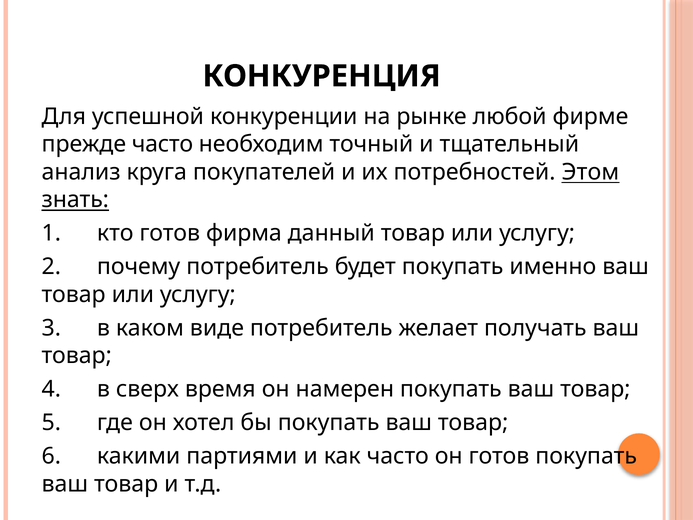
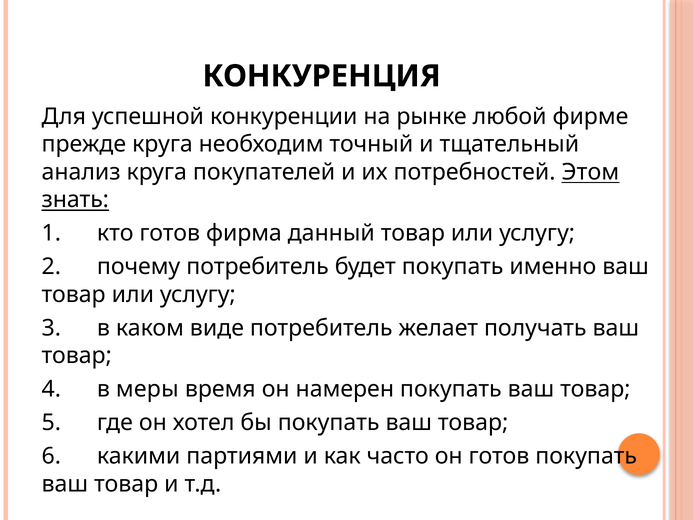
прежде часто: часто -> круга (162, 144)
сверх: сверх -> меры (147, 389)
